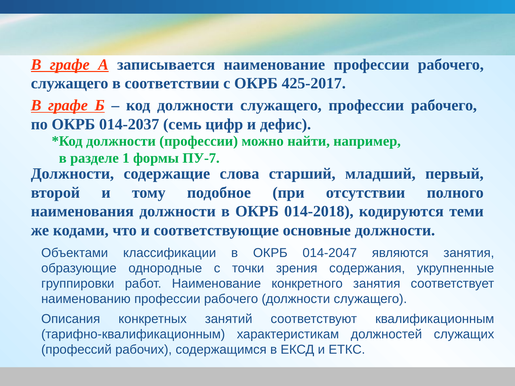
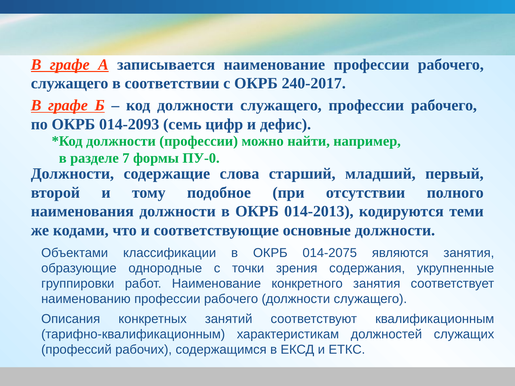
425-2017: 425-2017 -> 240-2017 (314, 83)
014-2037: 014-2037 -> 014-2093 (129, 124)
1: 1 -> 7 (126, 158)
ПУ-7: ПУ-7 -> ПУ-0 (201, 158)
014-2018: 014-2018 -> 014-2013 (319, 212)
014-2047: 014-2047 -> 014-2075 (330, 253)
